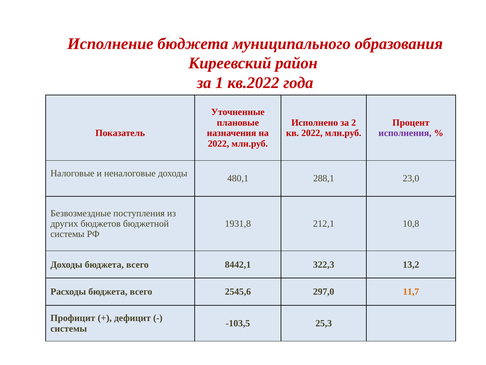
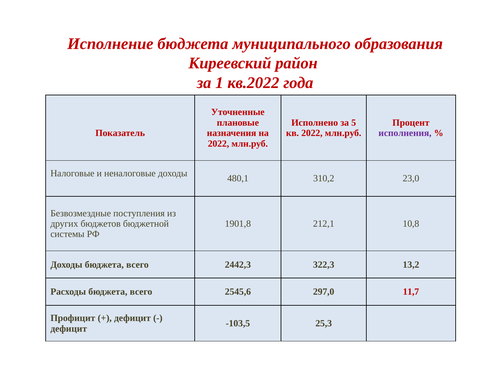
2: 2 -> 5 (354, 122)
288,1: 288,1 -> 310,2 (324, 178)
1931,8: 1931,8 -> 1901,8 (238, 223)
8442,1: 8442,1 -> 2442,3 (238, 264)
11,7 colour: orange -> red (411, 291)
системы: системы -> дефицит (69, 328)
